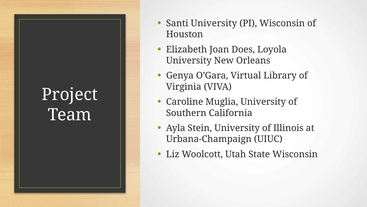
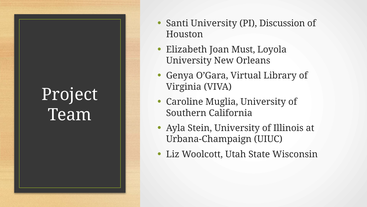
PI Wisconsin: Wisconsin -> Discussion (282, 23)
Does: Does -> Must (243, 49)
